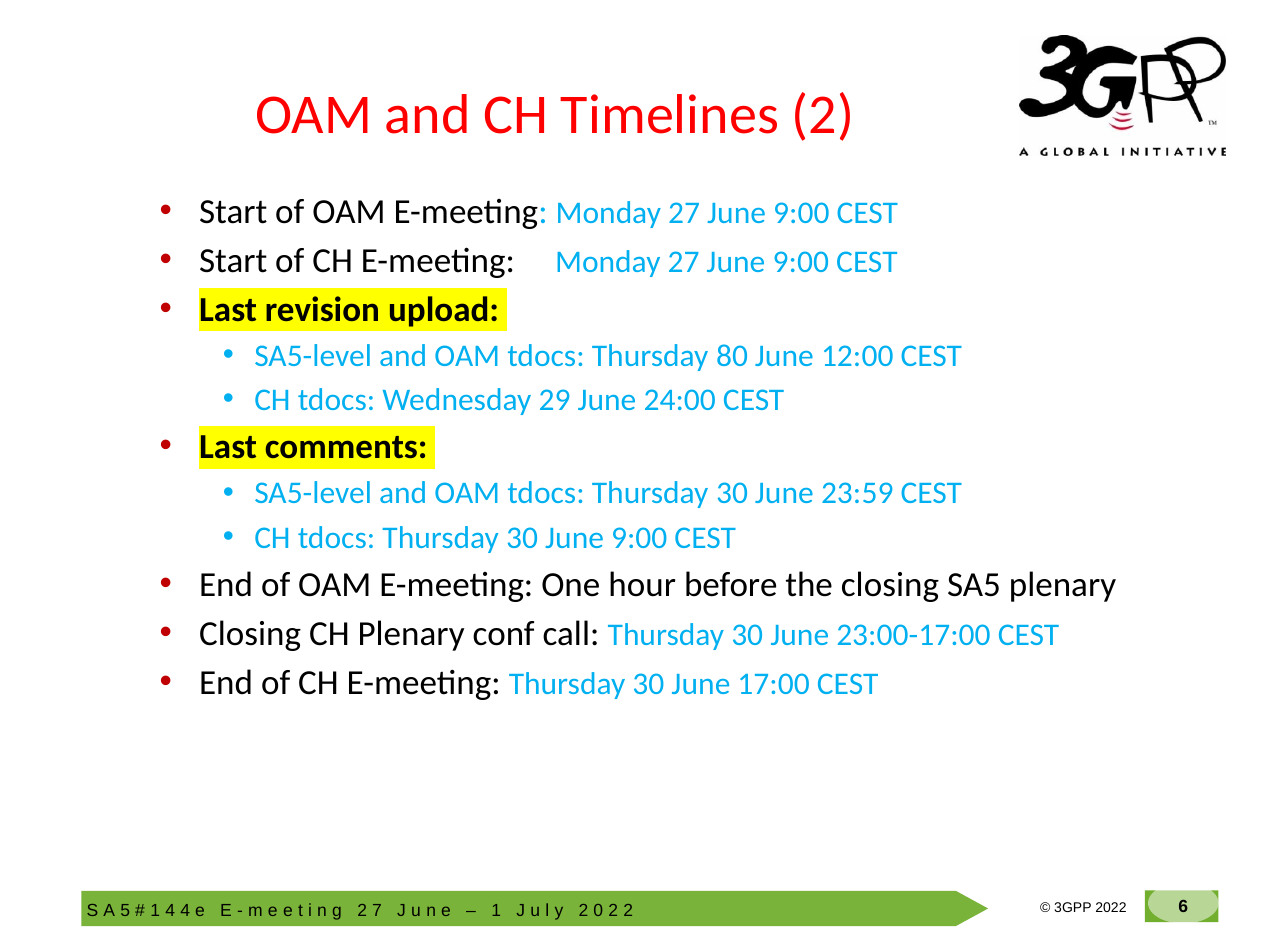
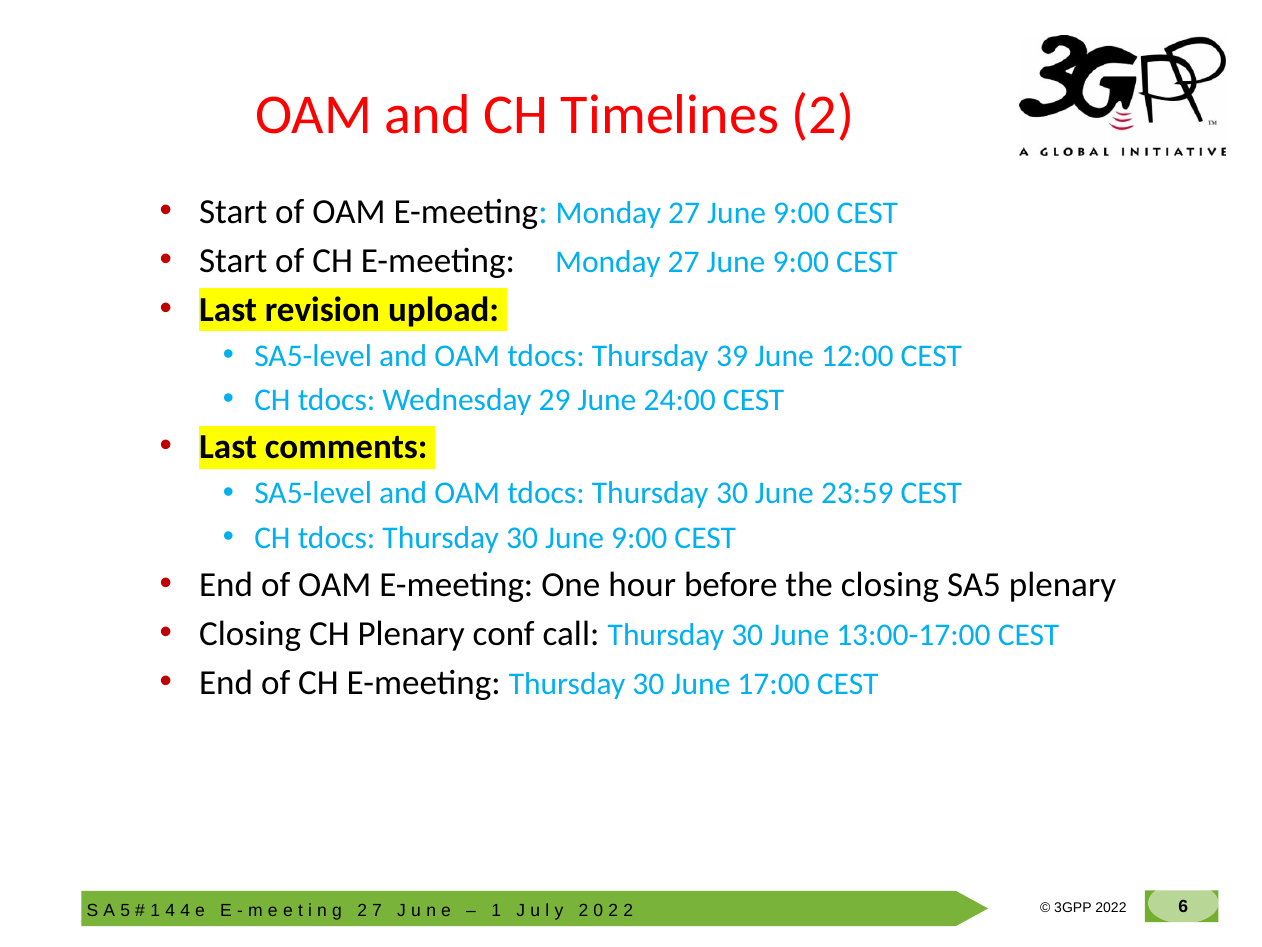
80: 80 -> 39 (732, 356)
23:00-17:00: 23:00-17:00 -> 13:00-17:00 (913, 635)
